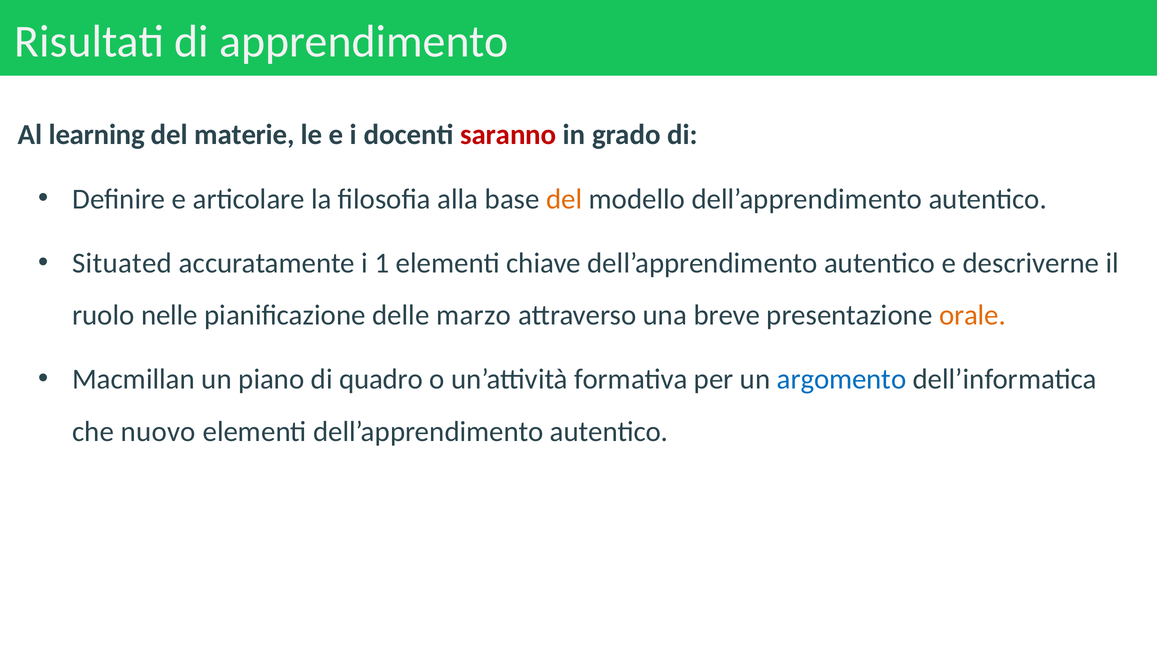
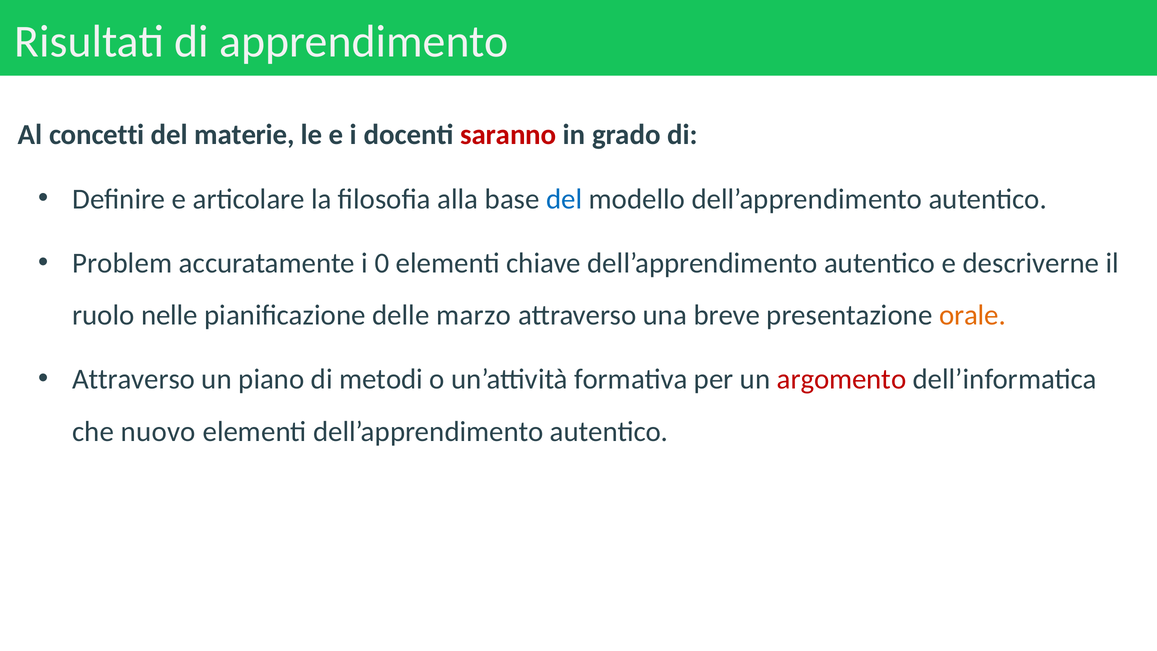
learning: learning -> concetti (97, 135)
del colour: orange -> blue (564, 199)
Situated: Situated -> Problem (122, 263)
1: 1 -> 0 (382, 263)
Macmillan: Macmillan -> Attraverso (134, 379)
quadro: quadro -> metodi (381, 379)
argomento colour: blue -> red (842, 379)
